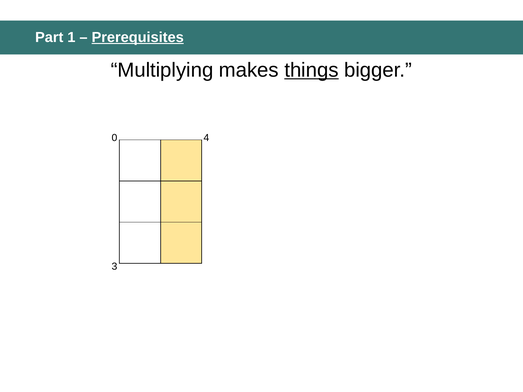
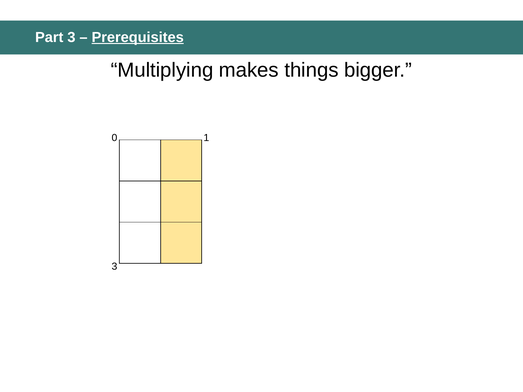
Part 1: 1 -> 3 (71, 37)
things underline: present -> none (311, 70)
4: 4 -> 1 (206, 138)
